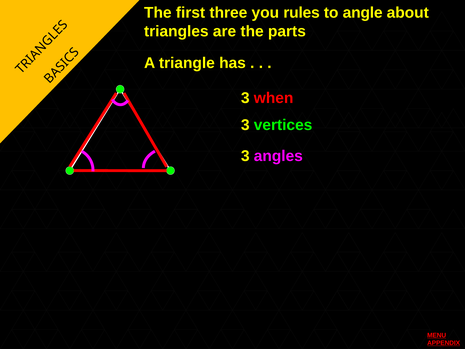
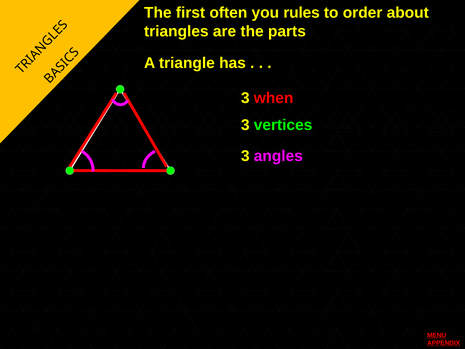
three: three -> often (228, 13)
angle: angle -> order (363, 13)
